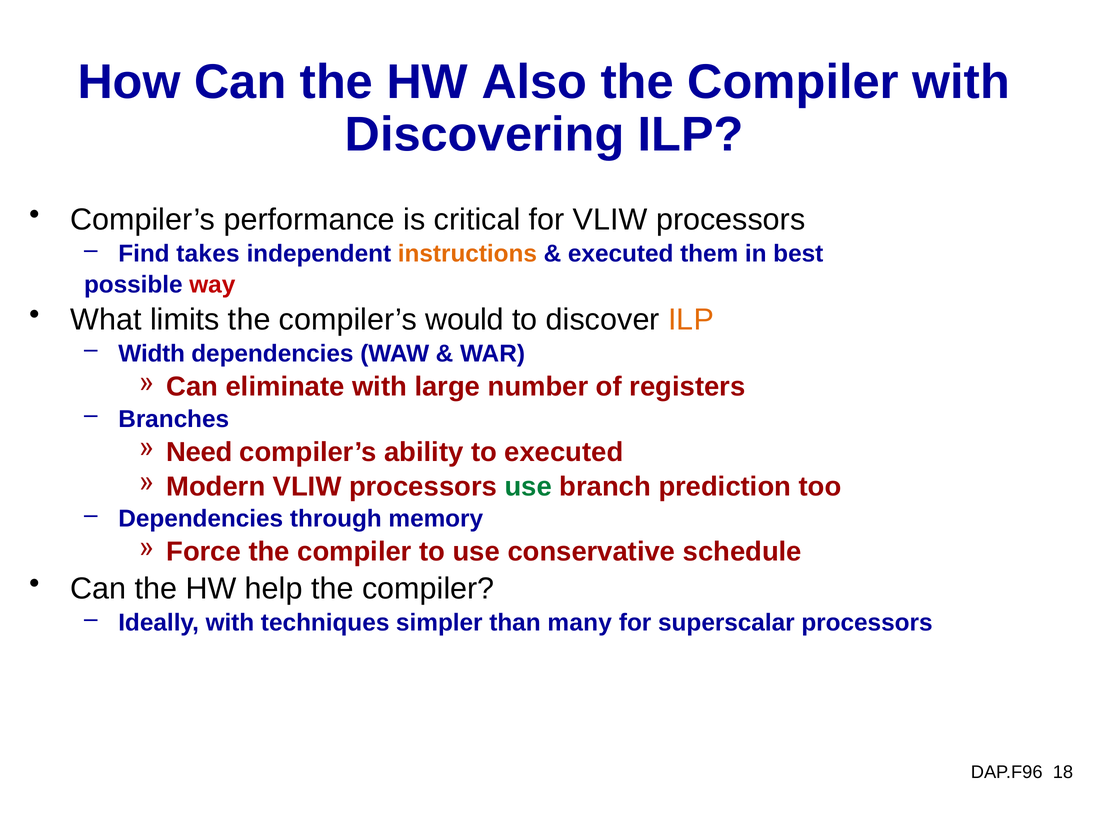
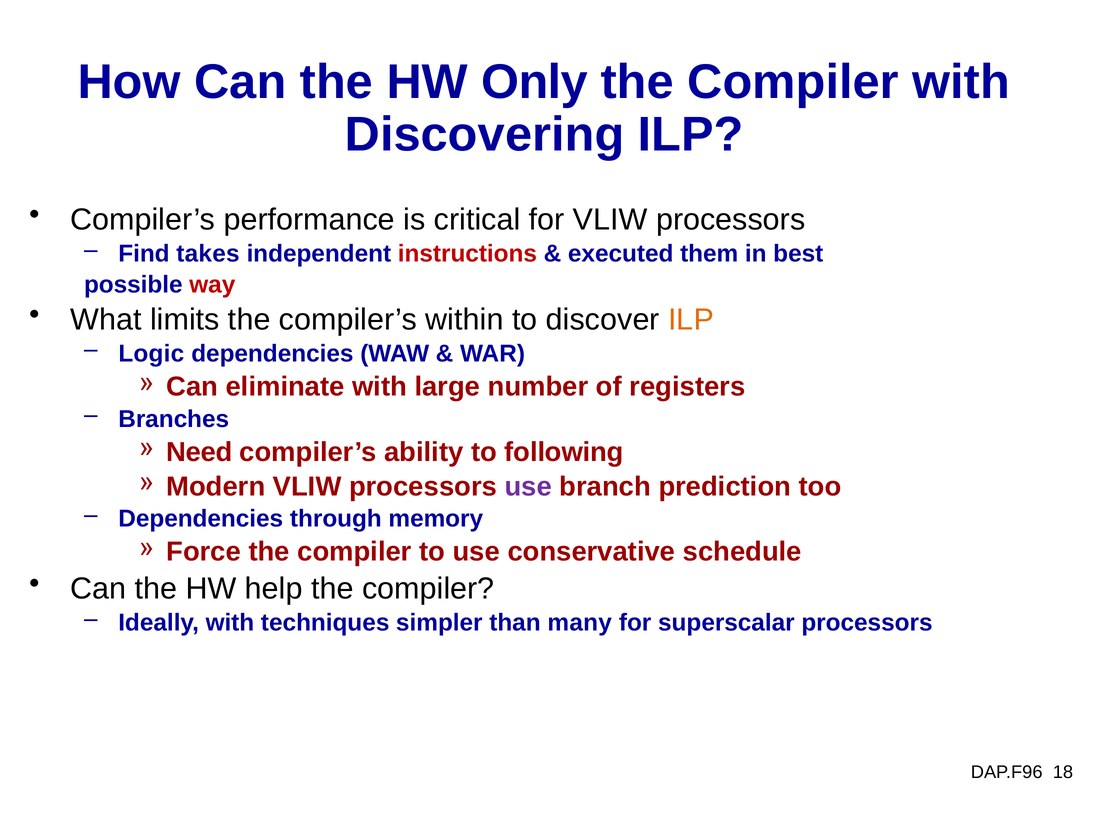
Also: Also -> Only (535, 82)
instructions colour: orange -> red (467, 254)
would: would -> within (464, 320)
Width: Width -> Logic (151, 354)
to executed: executed -> following (564, 452)
use colour: green -> purple (528, 487)
